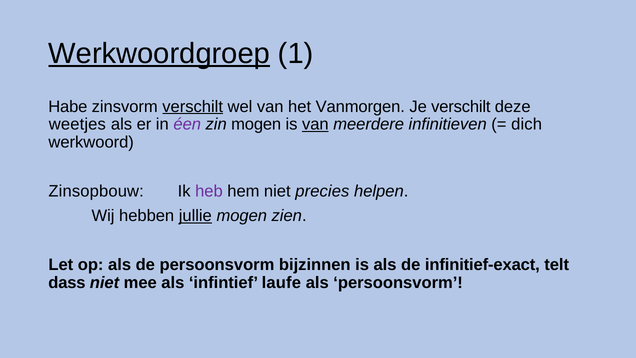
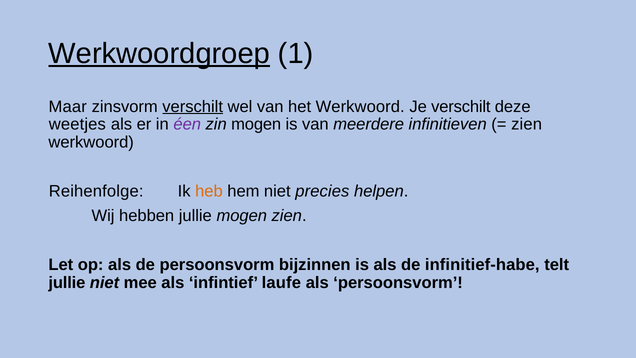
Habe: Habe -> Maar (68, 106)
het Vanmorgen: Vanmorgen -> Werkwoord (360, 106)
van underline: present -> none (315, 124)
dich: dich -> zien (527, 124)
Zinsopbouw: Zinsopbouw -> Reihenfolge (96, 191)
heb colour: purple -> orange (209, 191)
jullie underline: present -> none (195, 216)
infinitief-exact: infinitief-exact -> infinitief-habe (482, 265)
dass: dass -> jullie (67, 283)
